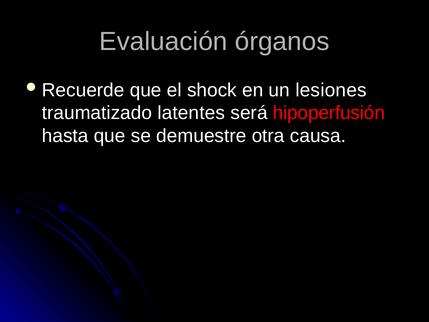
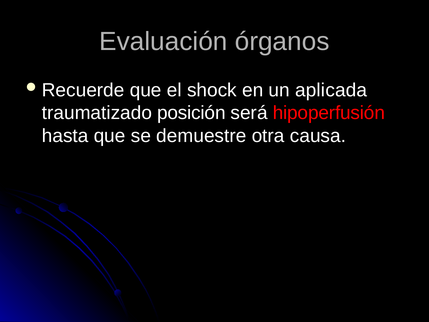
lesiones: lesiones -> aplicada (331, 90)
latentes: latentes -> posición (191, 113)
